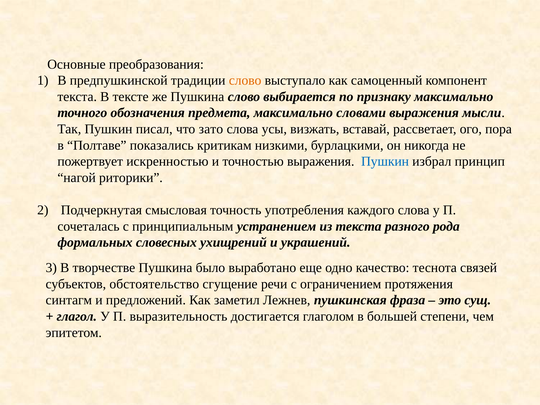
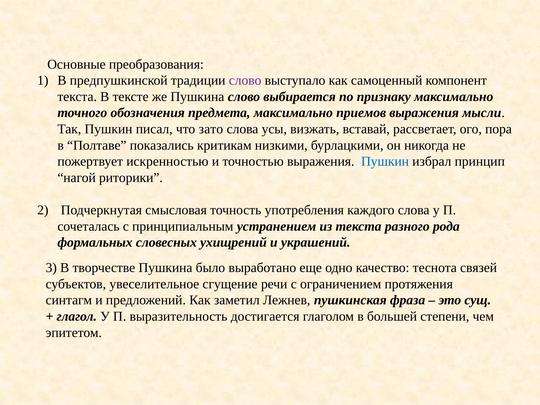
слово colour: orange -> purple (245, 80)
словами: словами -> приемов (361, 113)
обстоятельство: обстоятельство -> увеселительное (154, 284)
